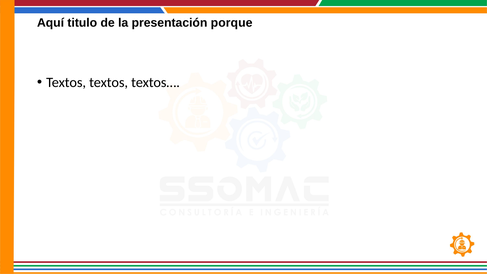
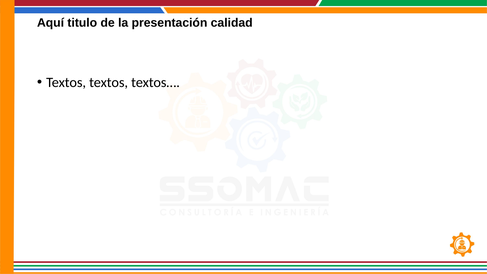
porque: porque -> calidad (232, 23)
